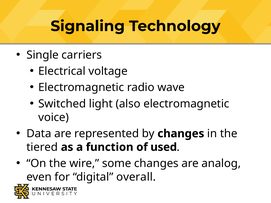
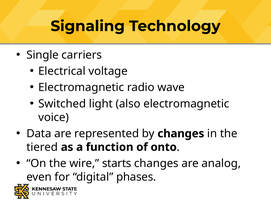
used: used -> onto (164, 147)
some: some -> starts (117, 164)
overall: overall -> phases (136, 177)
